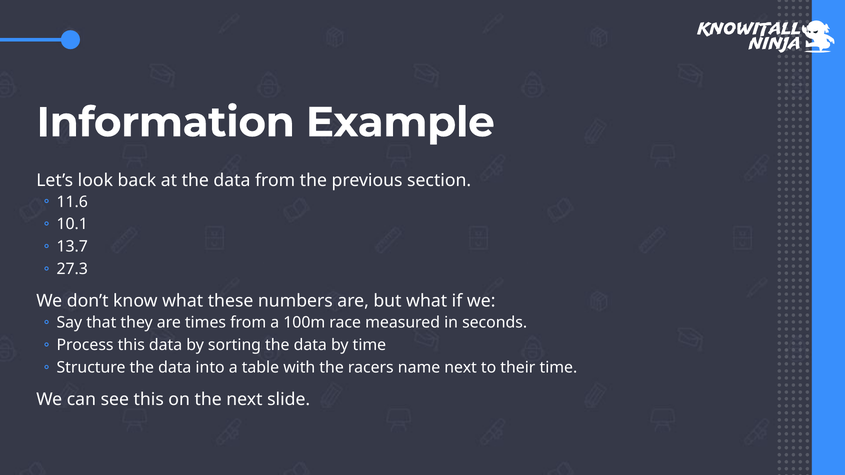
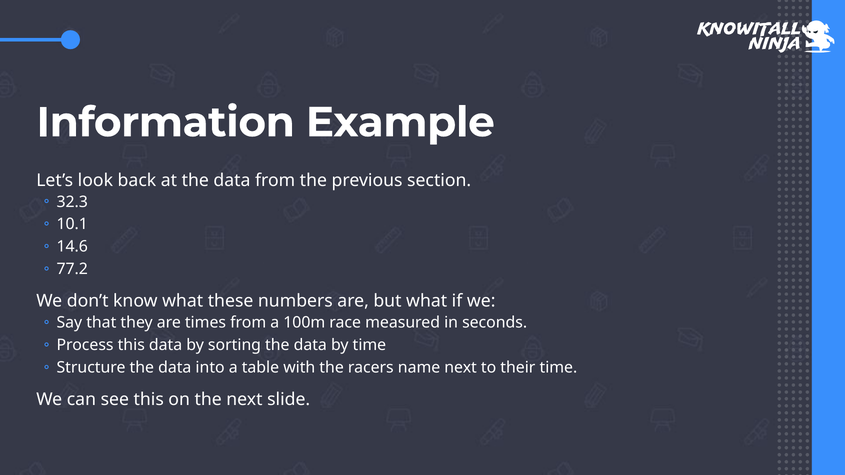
11.6: 11.6 -> 32.3 (72, 202)
13.7: 13.7 -> 14.6 (72, 247)
27.3: 27.3 -> 77.2 (72, 269)
